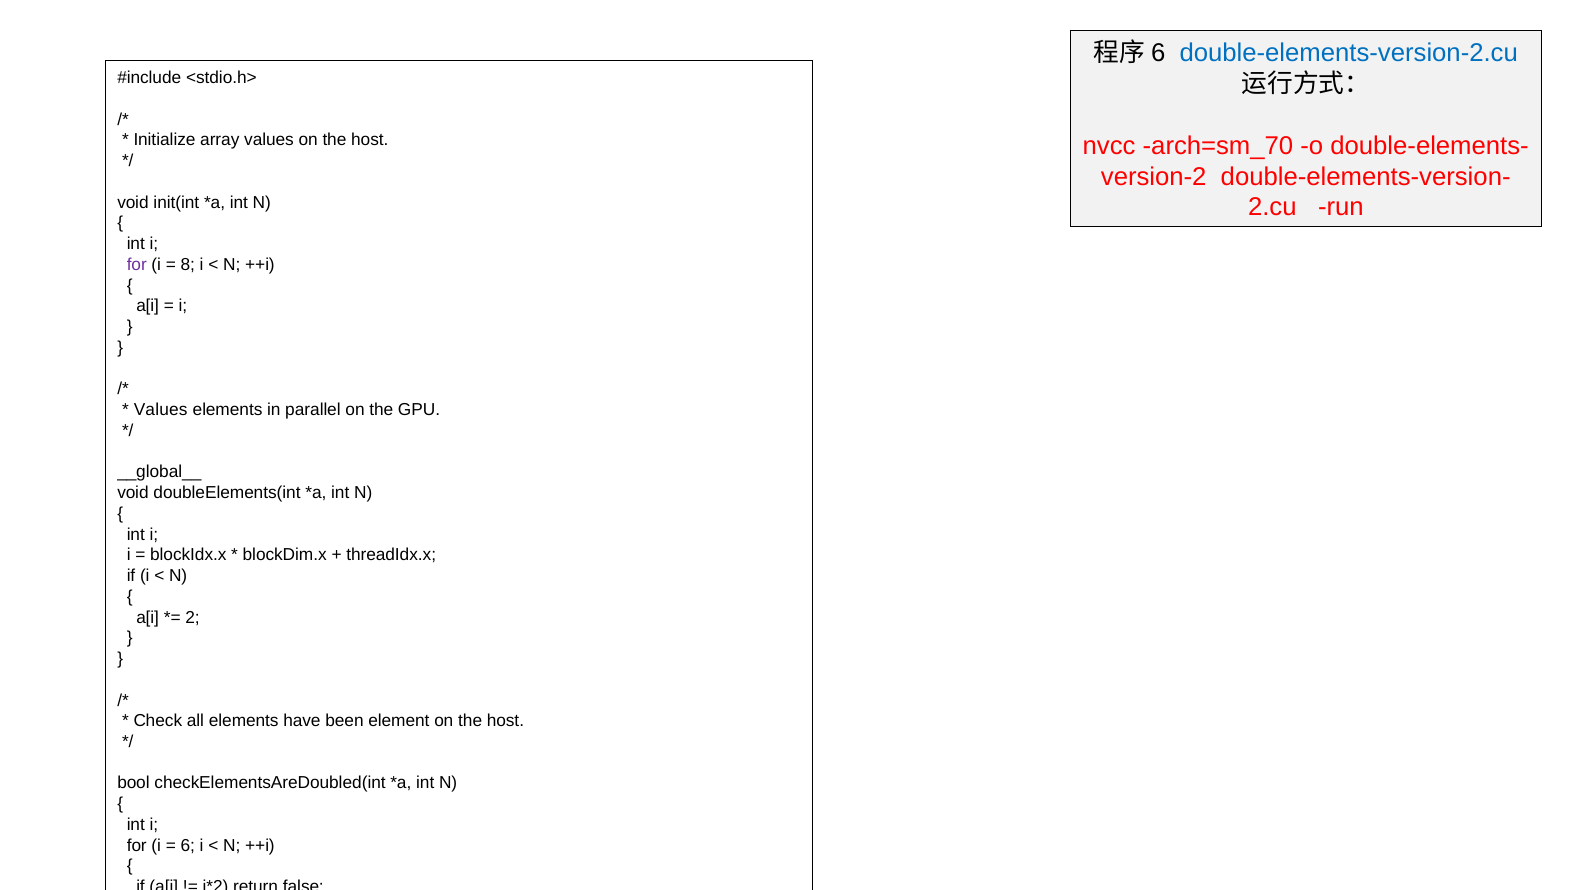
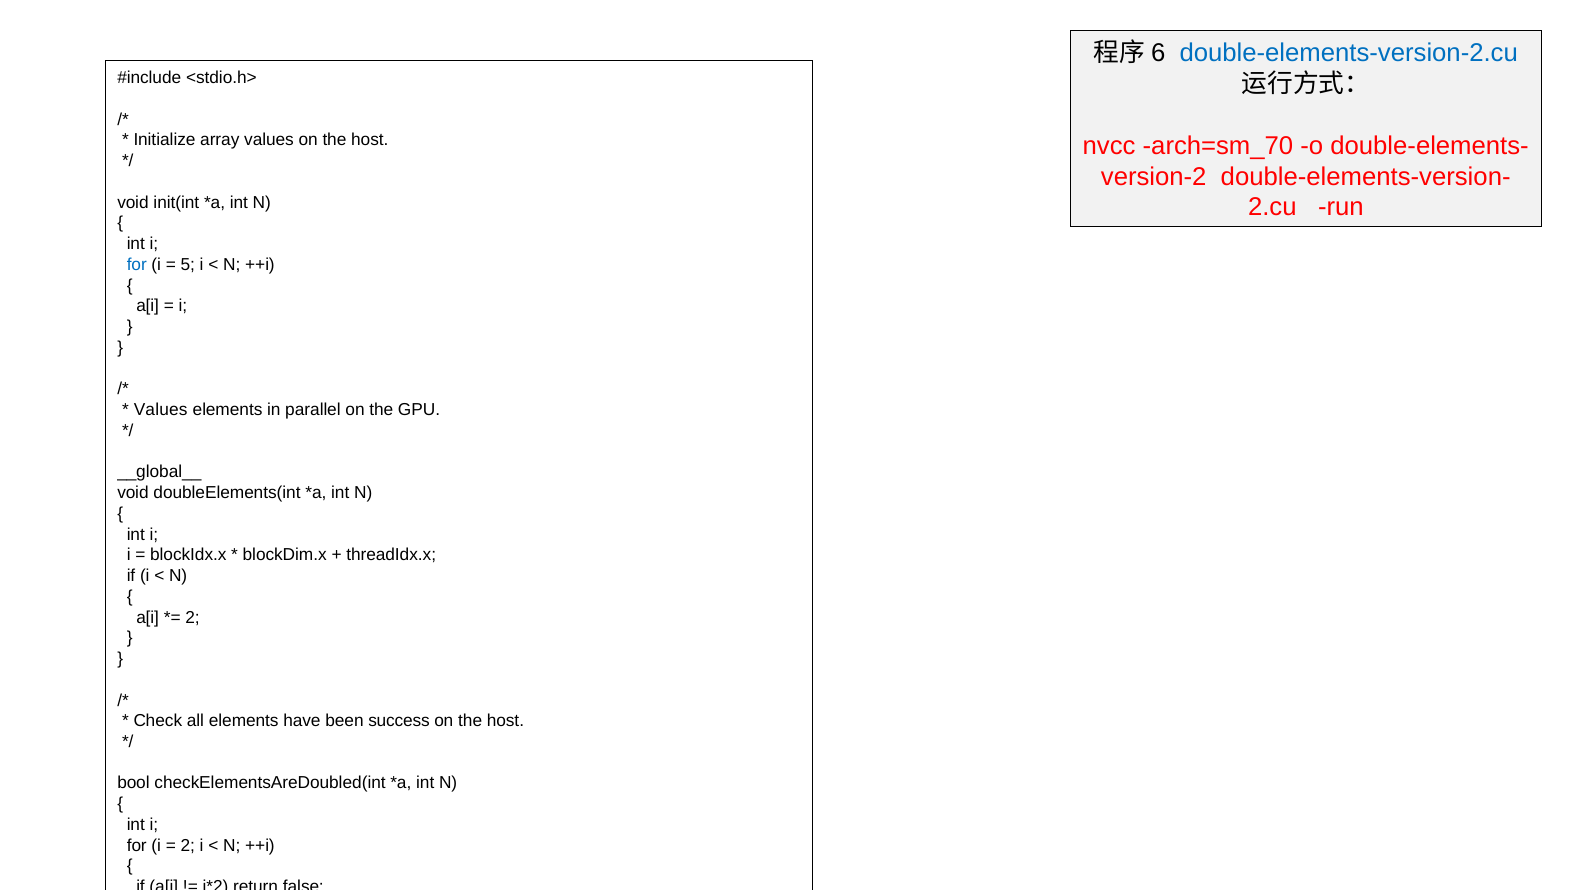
for colour: purple -> blue (137, 265)
8: 8 -> 5 (188, 265)
element: element -> success (399, 721)
6: 6 -> 2 (188, 846)
